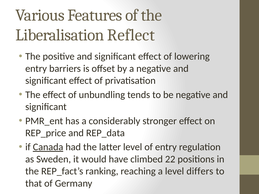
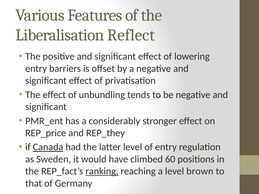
REP_data: REP_data -> REP_they (105, 133)
22: 22 -> 60 (170, 159)
ranking underline: none -> present (102, 171)
differs: differs -> brown (200, 171)
